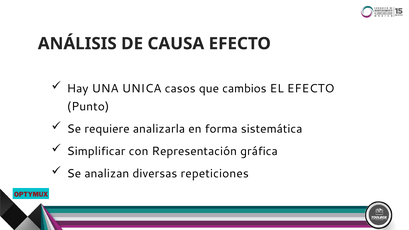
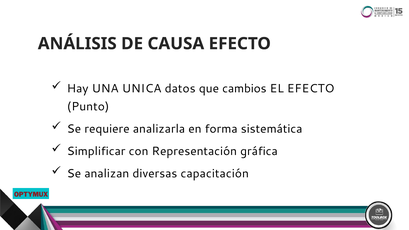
casos: casos -> datos (180, 89)
repeticiones: repeticiones -> capacitación (215, 174)
